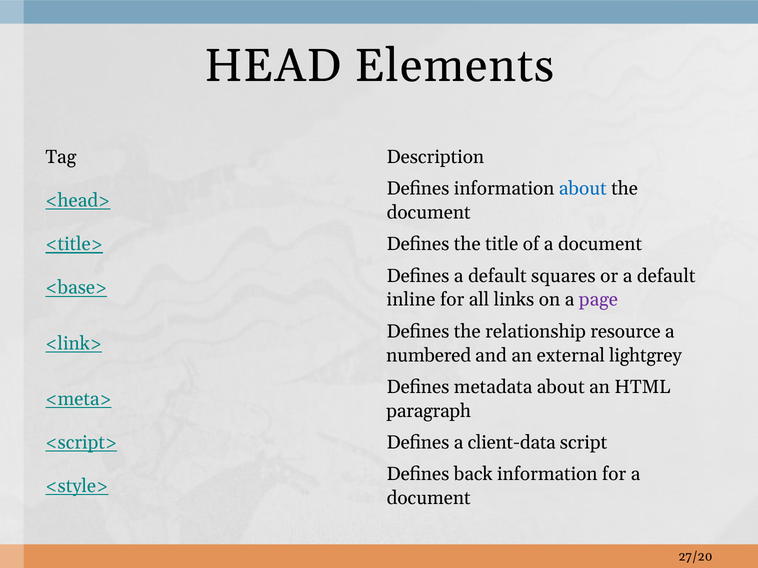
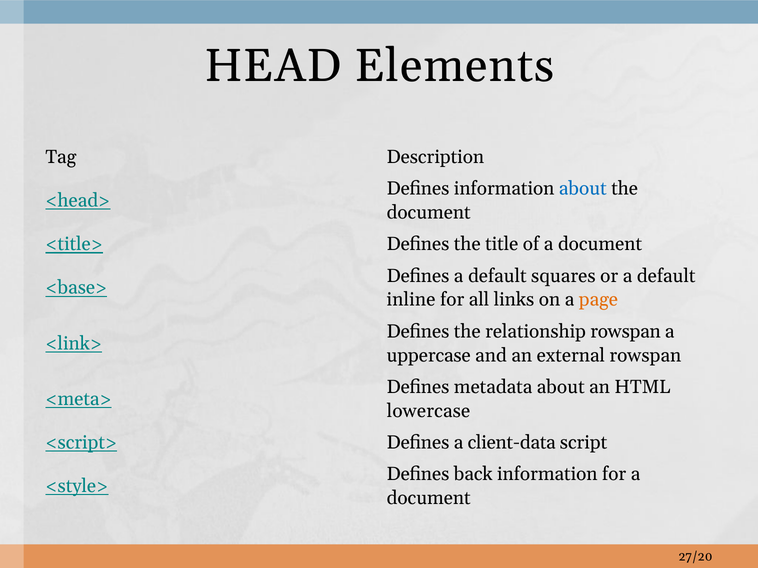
page colour: purple -> orange (598, 300)
relationship resource: resource -> rowspan (626, 332)
numbered: numbered -> uppercase (429, 356)
external lightgrey: lightgrey -> rowspan (645, 356)
paragraph: paragraph -> lowercase (429, 411)
